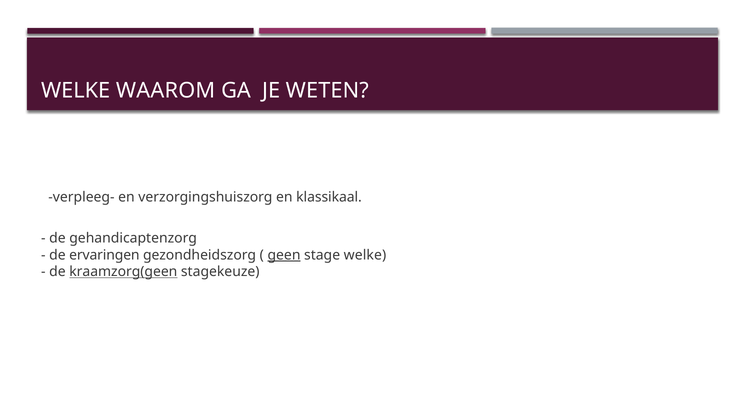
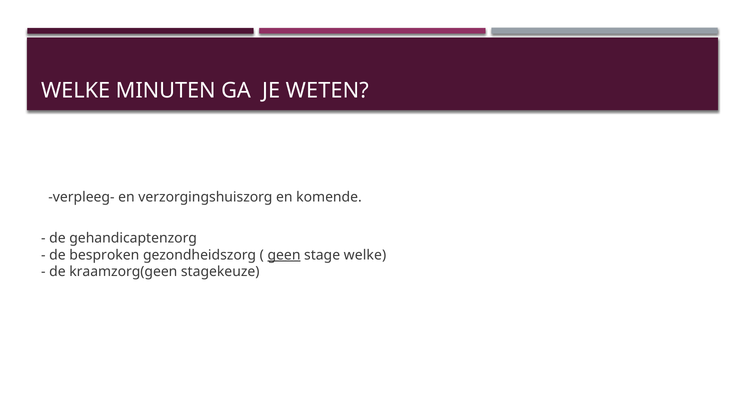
WAAROM: WAAROM -> MINUTEN (166, 90)
klassikaal: klassikaal -> komende (329, 197)
ervaringen: ervaringen -> besproken (104, 255)
kraamzorg(geen underline: present -> none (123, 272)
